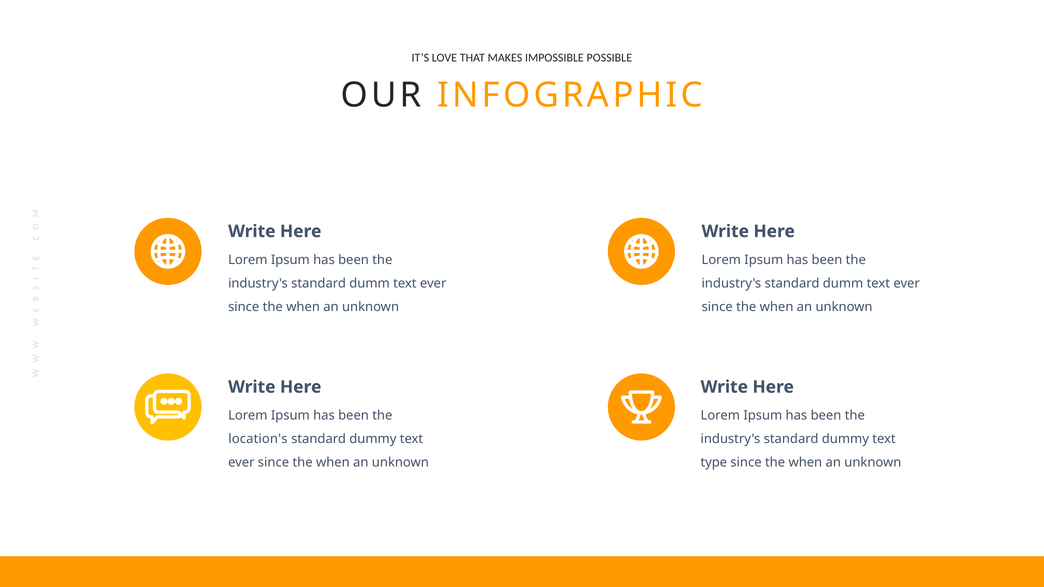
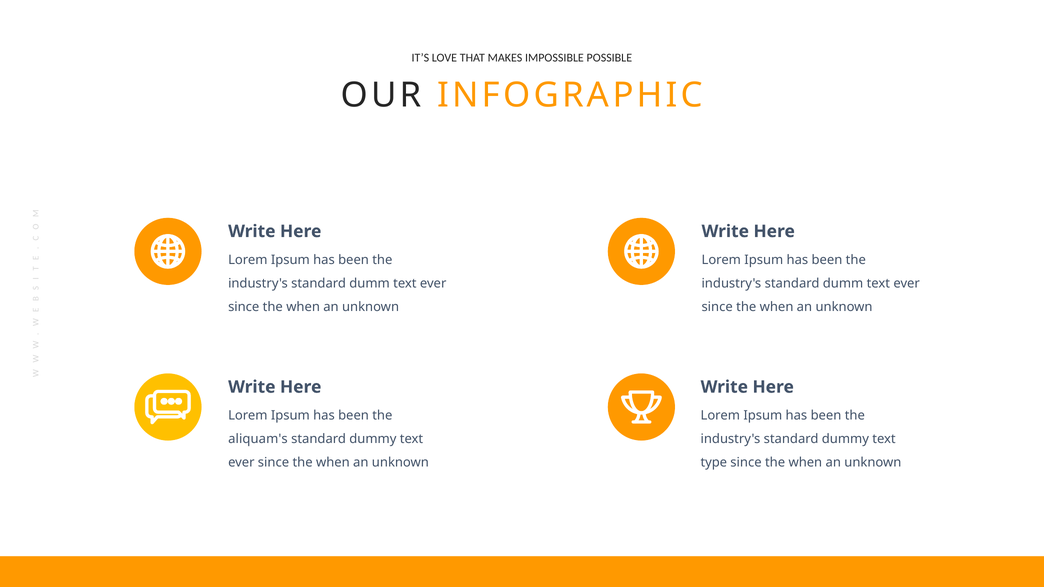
location's: location's -> aliquam's (258, 439)
